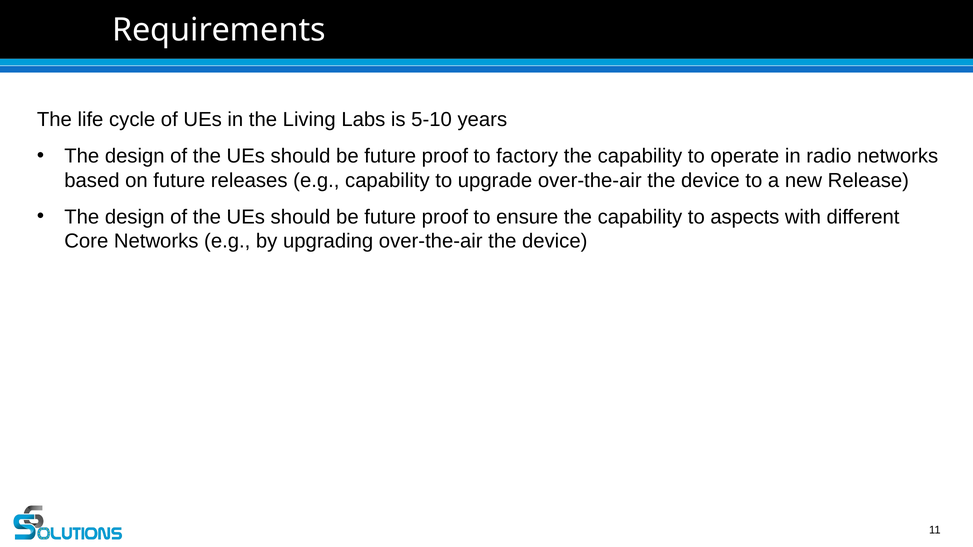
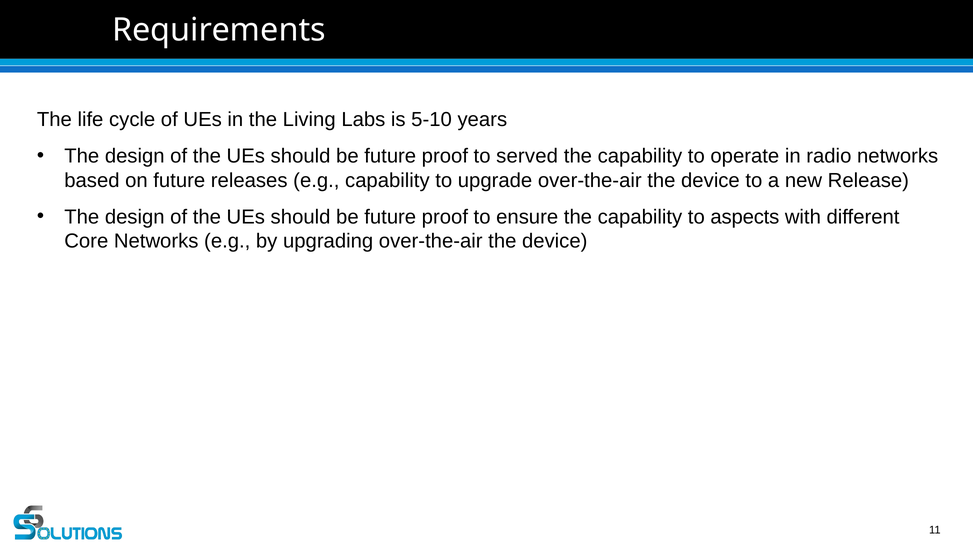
factory: factory -> served (527, 156)
